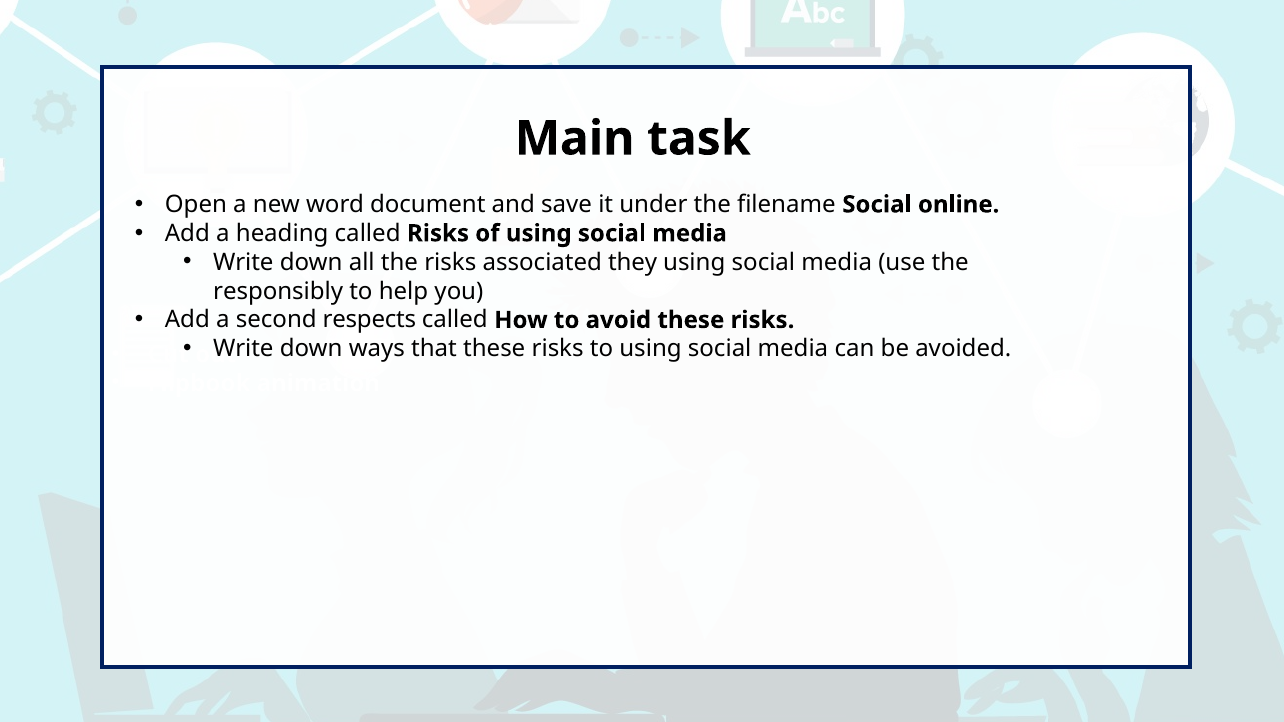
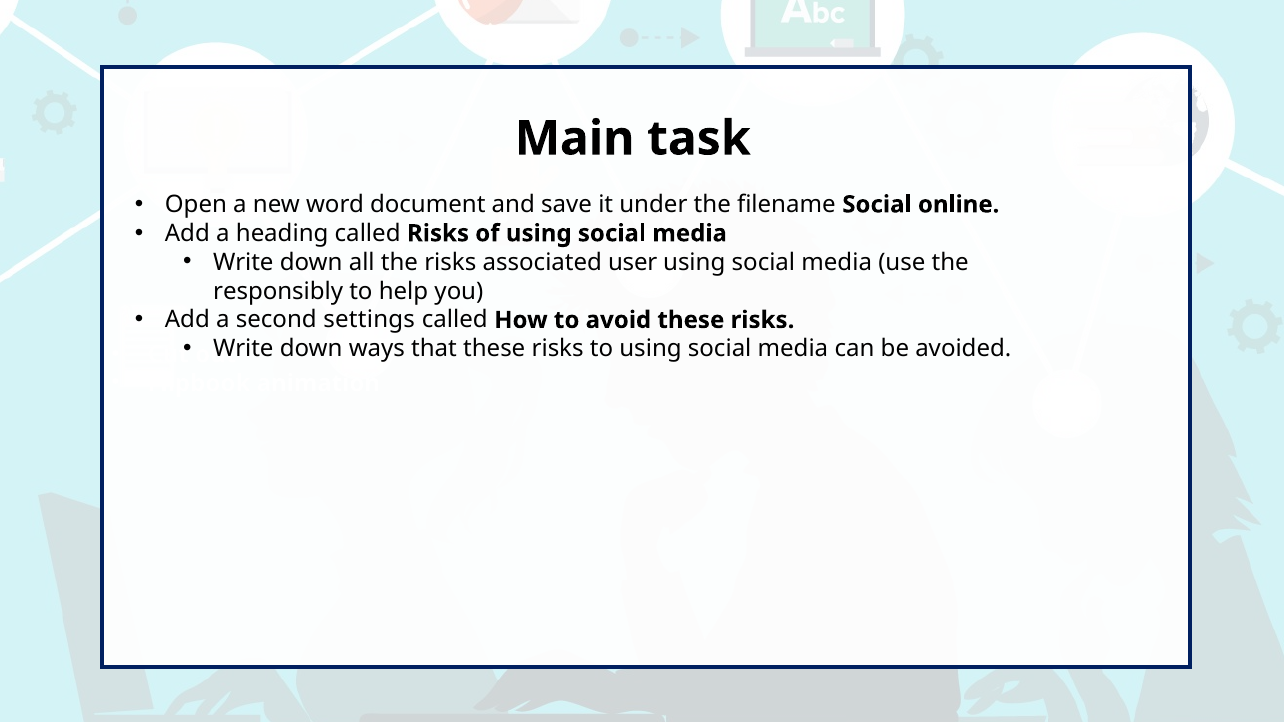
they: they -> user (633, 262)
respects: respects -> settings (369, 320)
